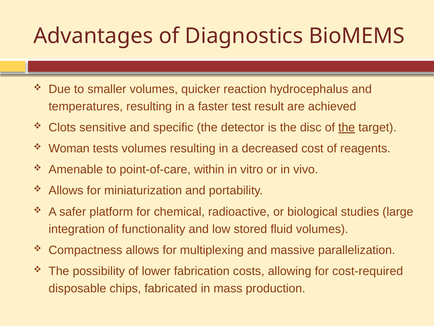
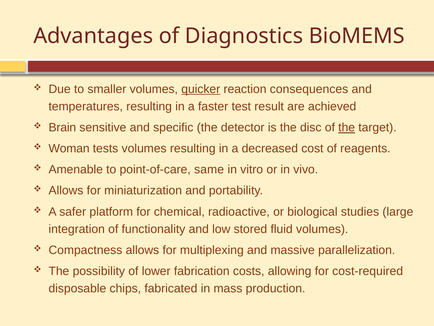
quicker underline: none -> present (201, 89)
hydrocephalus: hydrocephalus -> consequences (309, 89)
Clots: Clots -> Brain (62, 127)
within: within -> same (209, 169)
